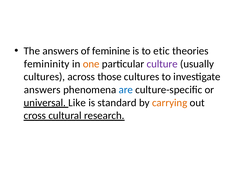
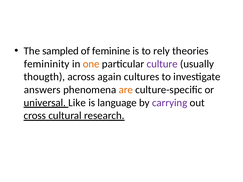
The answers: answers -> sampled (61, 51)
etic: etic -> rely (162, 51)
cultures: cultures -> thougth (44, 77)
those: those -> again (109, 77)
are colour: blue -> orange (126, 90)
standard: standard -> language (117, 103)
carrying colour: orange -> purple (170, 103)
